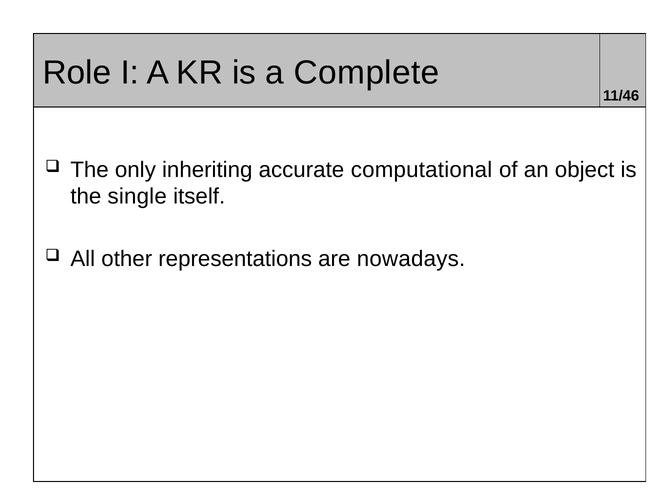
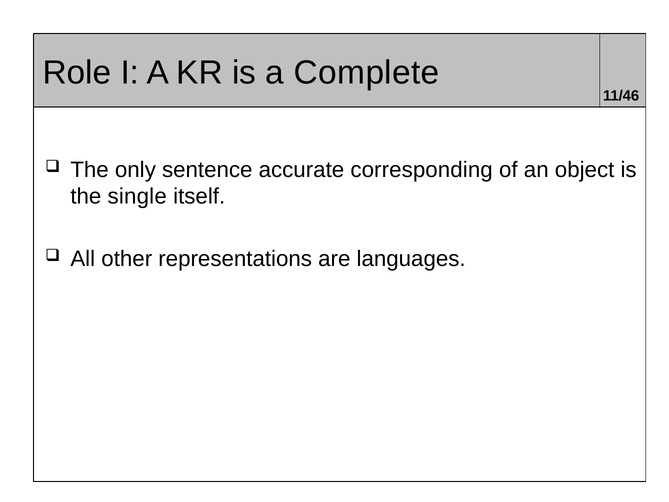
inheriting: inheriting -> sentence (207, 170)
computational: computational -> corresponding (422, 170)
nowadays: nowadays -> languages (411, 259)
